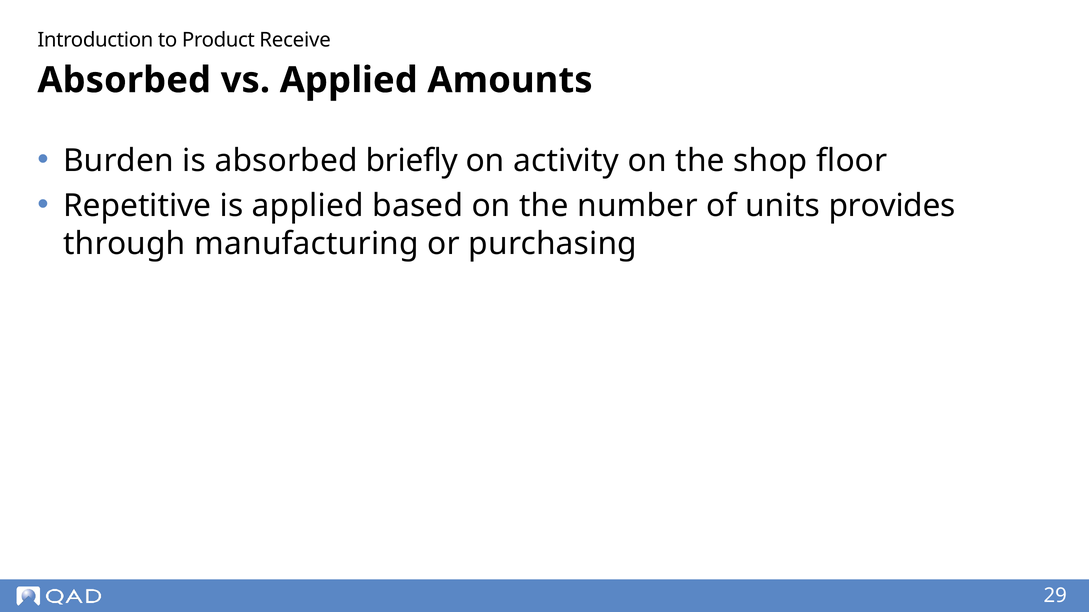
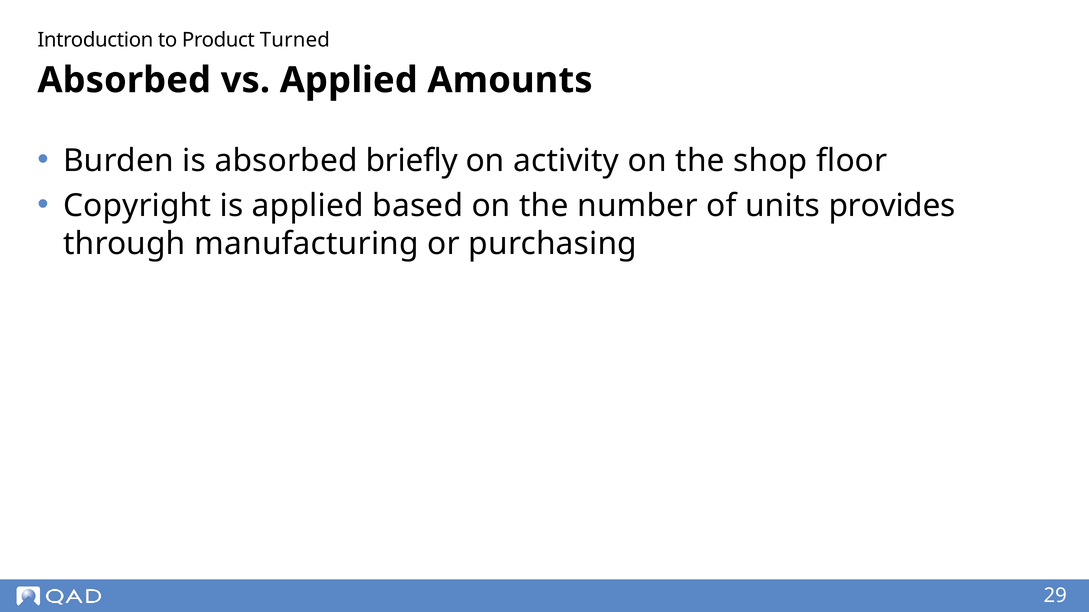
Receive: Receive -> Turned (295, 40)
Repetitive: Repetitive -> Copyright (137, 206)
